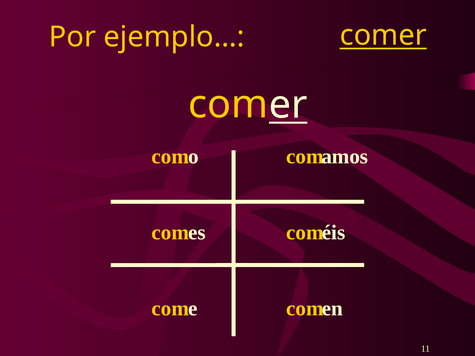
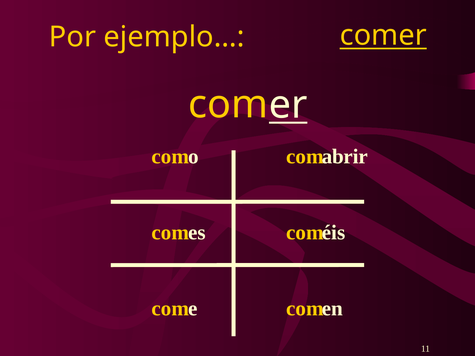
amos: amos -> abrir (345, 157)
